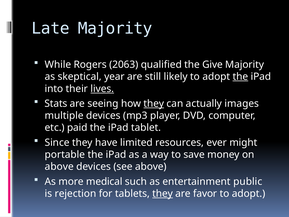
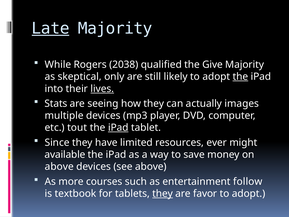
Late underline: none -> present (51, 28)
2063: 2063 -> 2038 (124, 65)
year: year -> only (114, 77)
they underline: present -> none (154, 103)
paid: paid -> tout (77, 128)
iPad underline: none -> present (118, 128)
portable: portable -> available (65, 154)
medical: medical -> courses (104, 181)
public: public -> follow (248, 181)
rejection: rejection -> textbook (75, 193)
